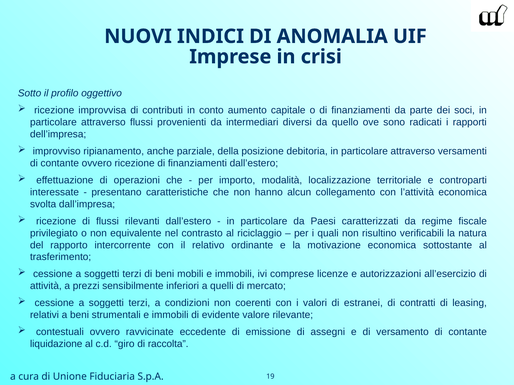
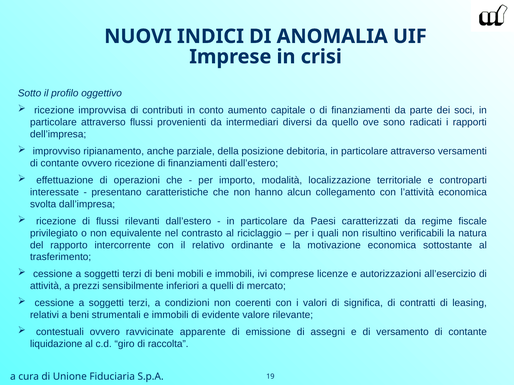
estranei: estranei -> significa (363, 303)
eccedente: eccedente -> apparente (203, 332)
